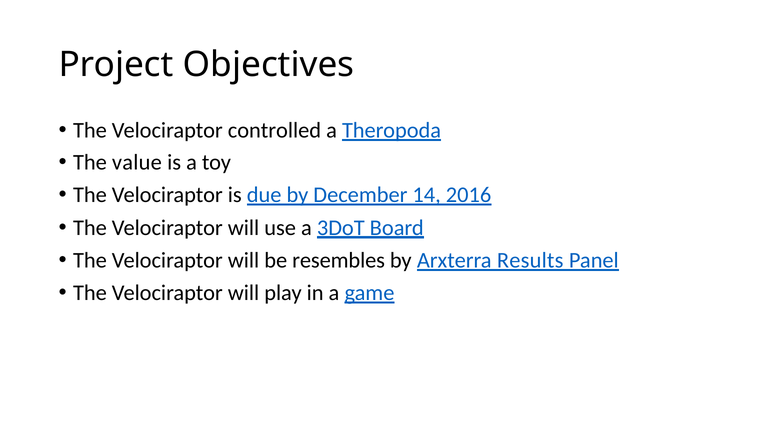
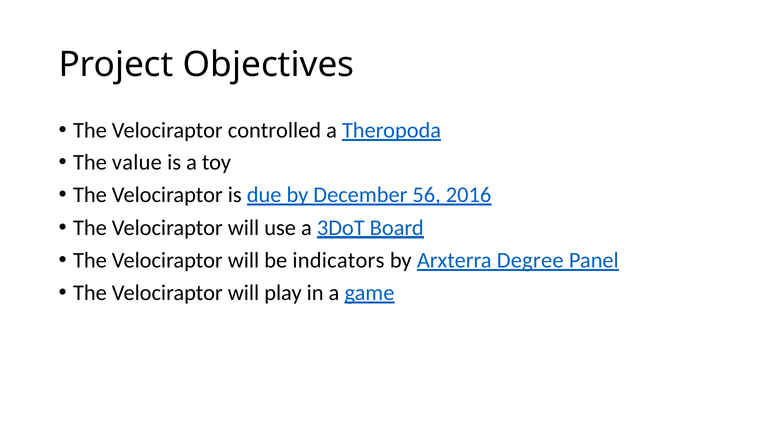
14: 14 -> 56 (427, 195)
resembles: resembles -> indicators (338, 261)
Results: Results -> Degree (530, 261)
